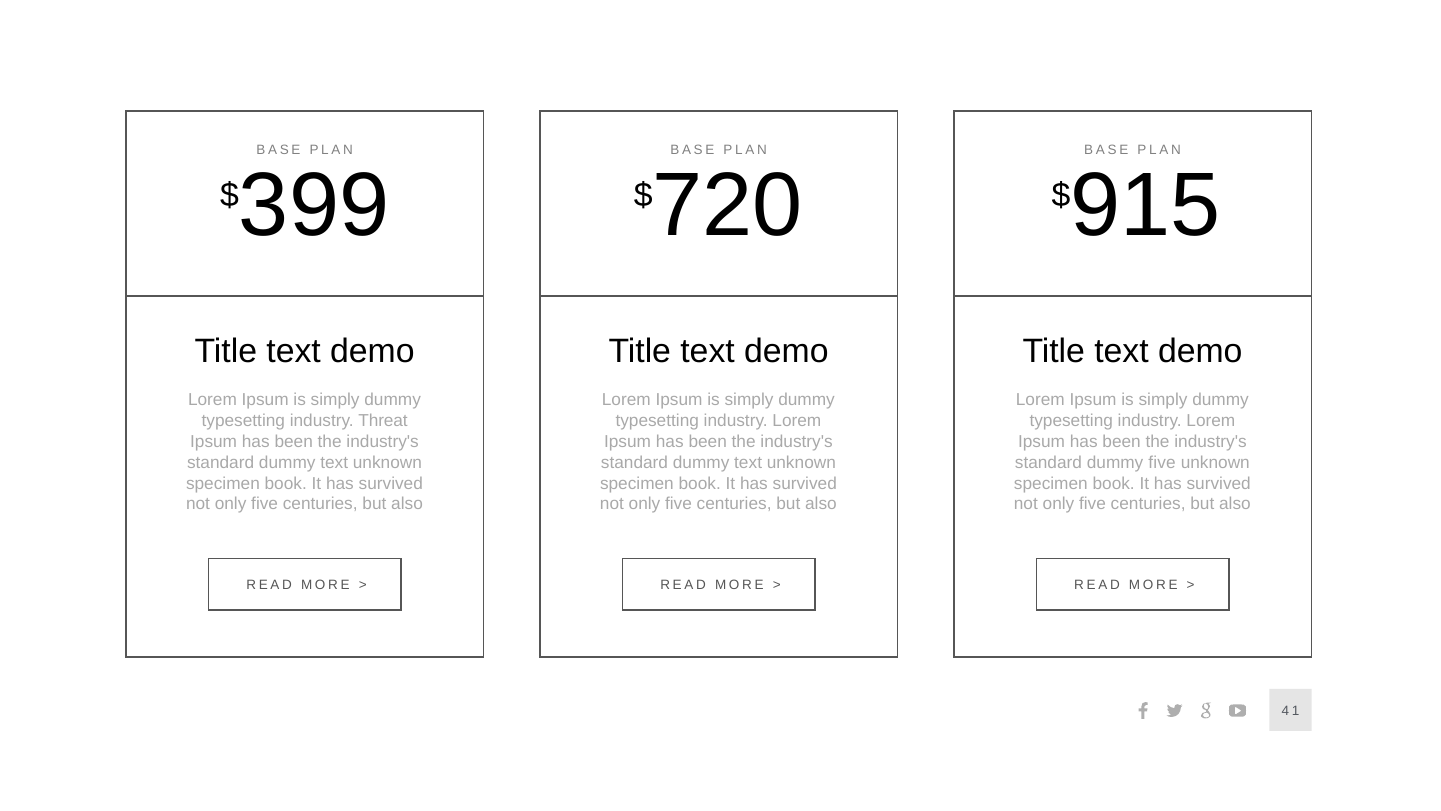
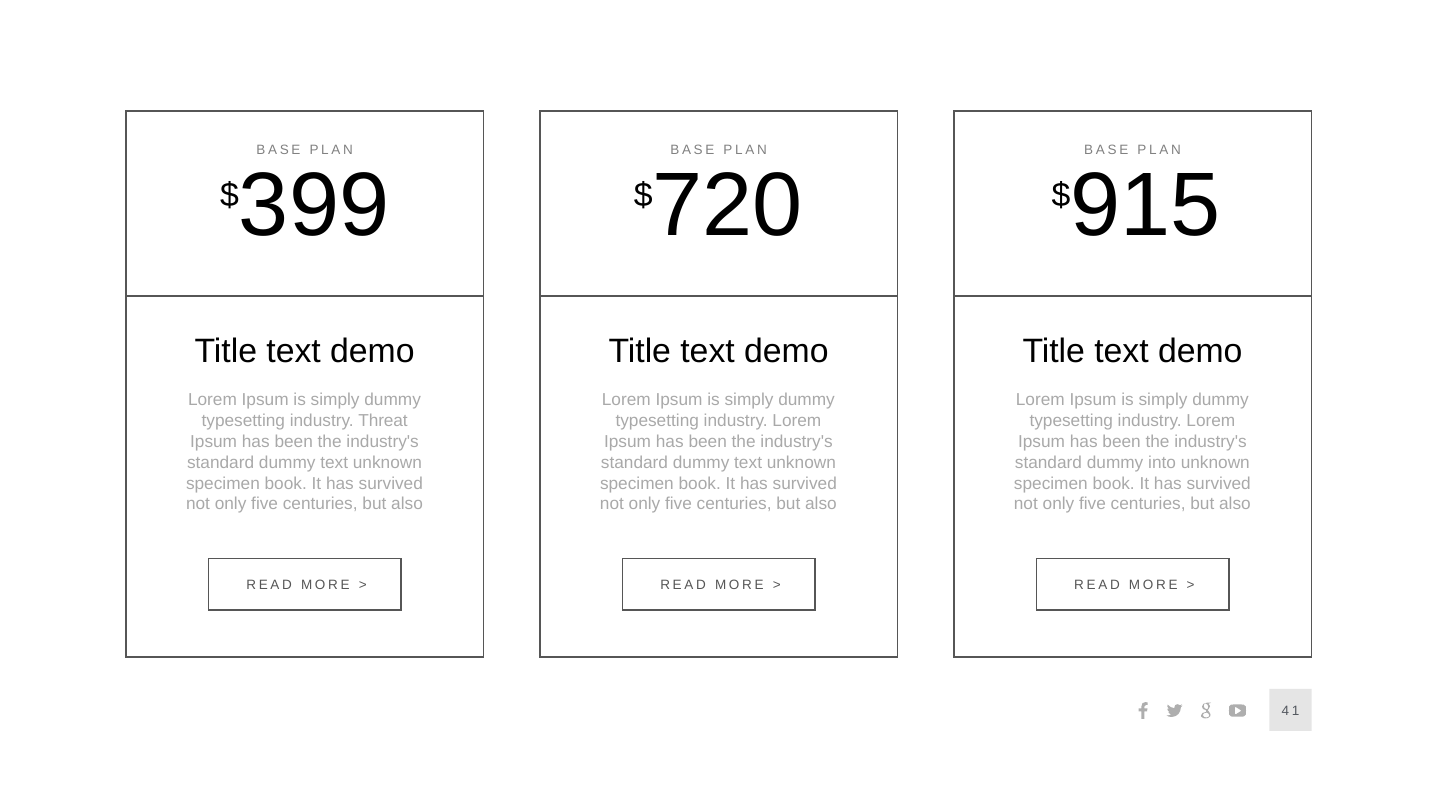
dummy five: five -> into (1162, 462)
